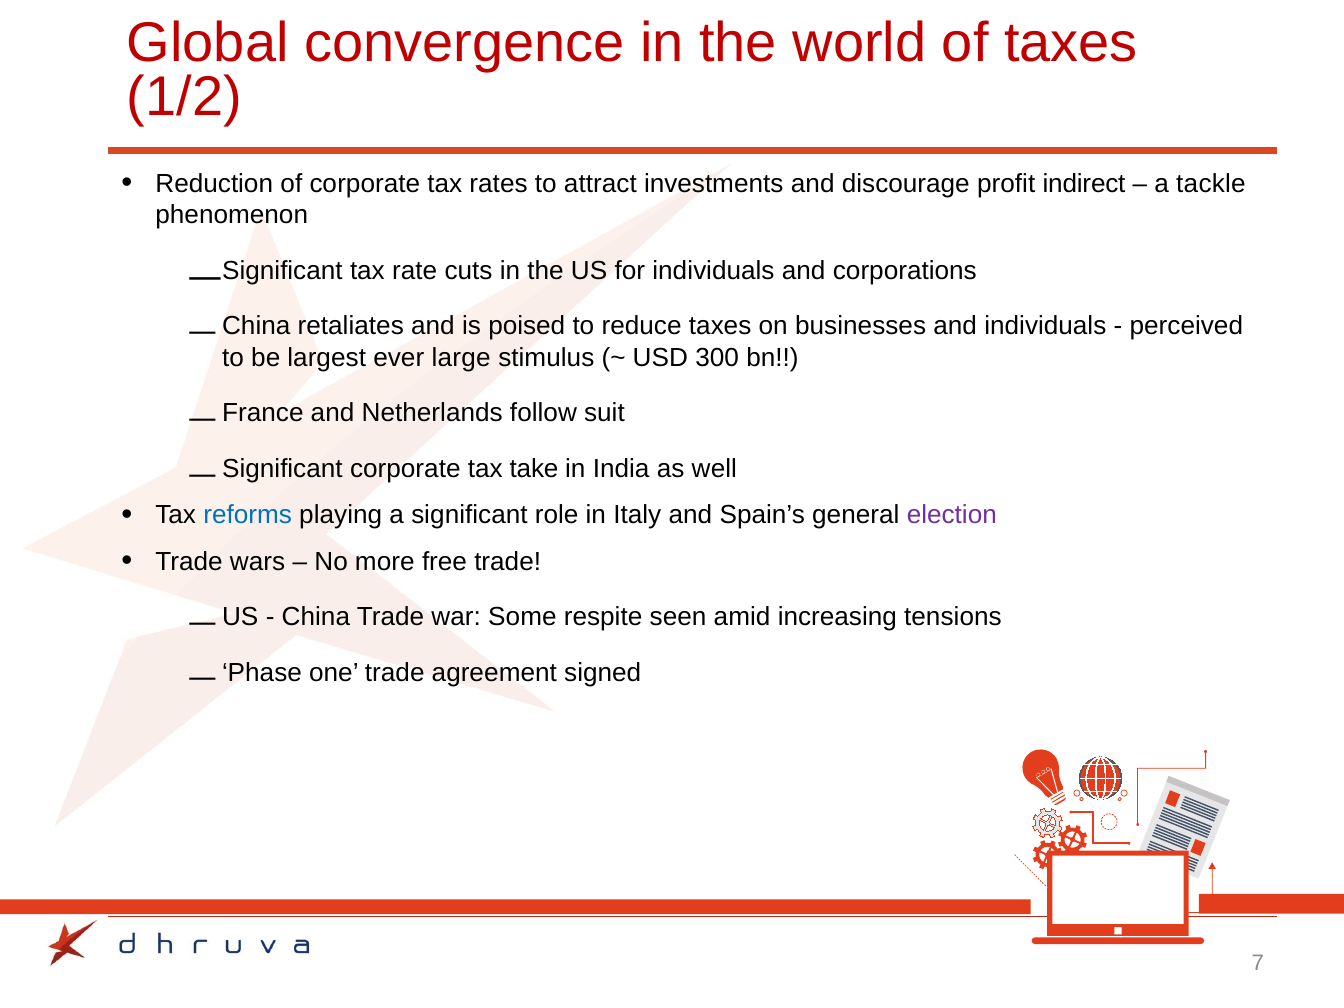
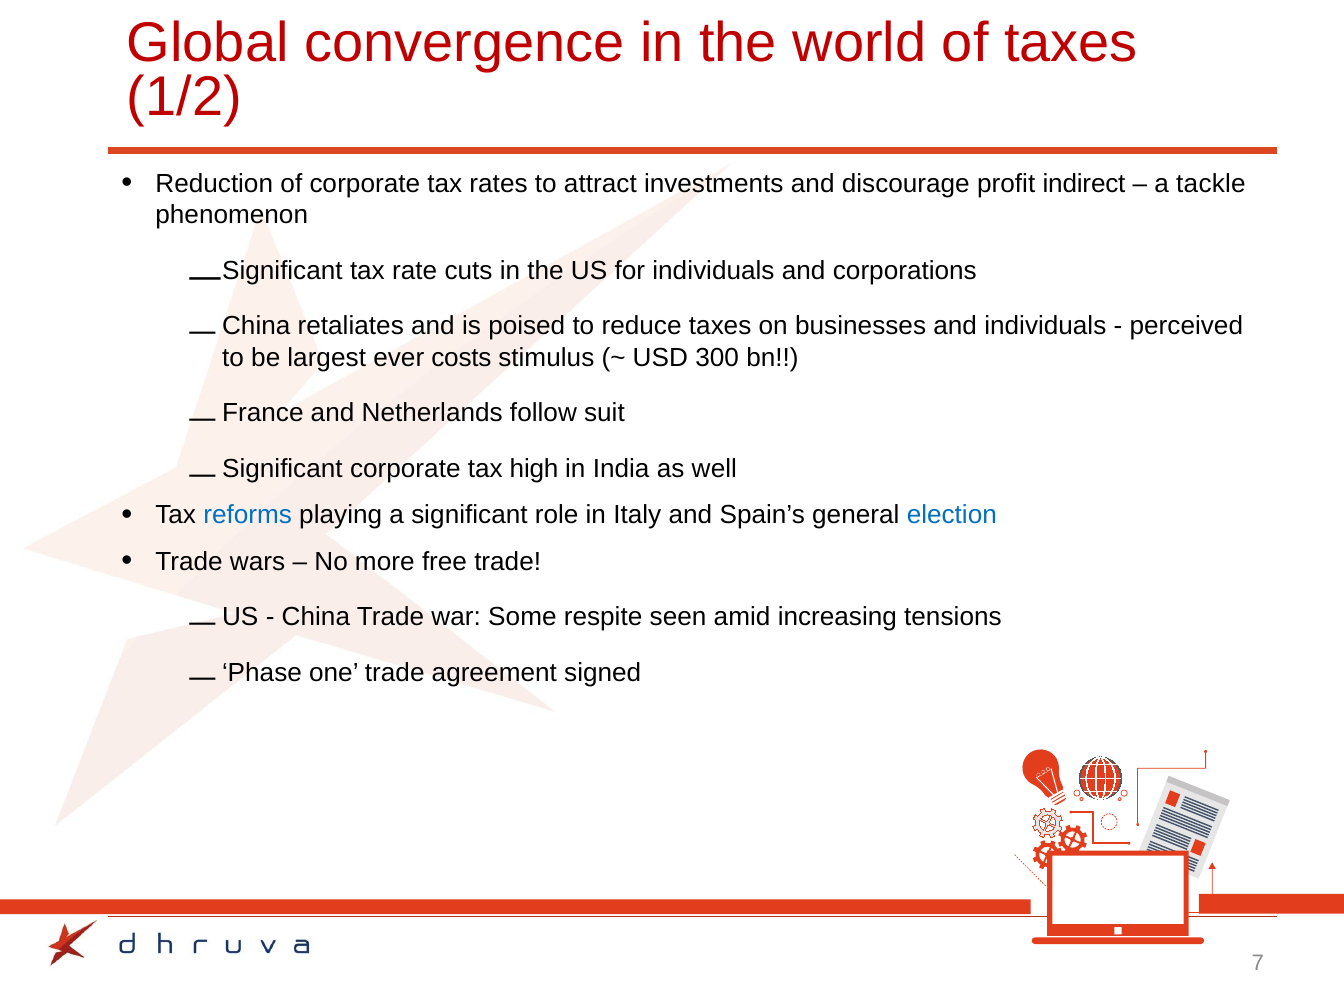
large: large -> costs (461, 358)
take: take -> high (534, 469)
election colour: purple -> blue (952, 515)
